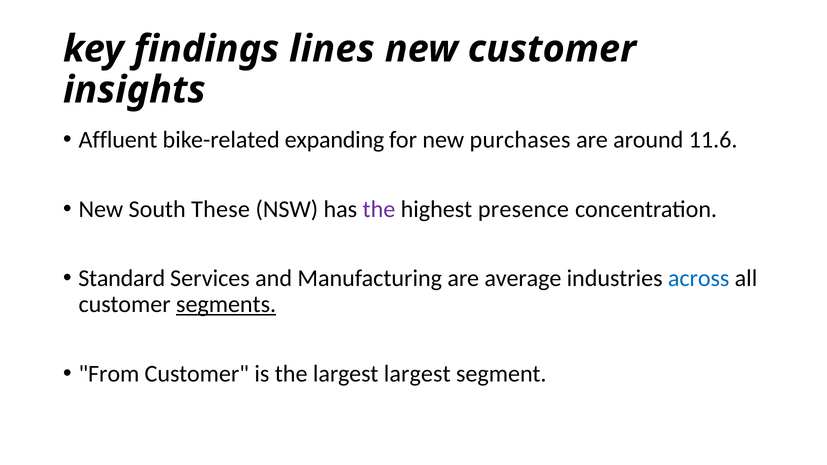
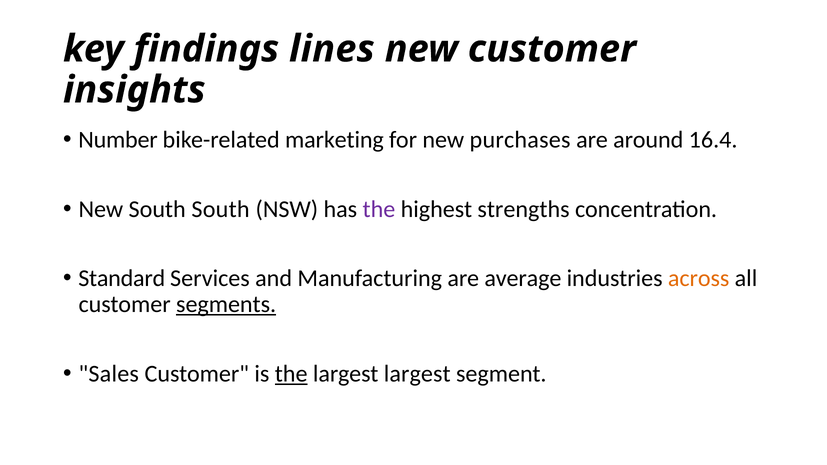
Affluent: Affluent -> Number (118, 140)
expanding: expanding -> marketing (334, 140)
11.6: 11.6 -> 16.4 (713, 140)
South These: These -> South (221, 209)
presence: presence -> strengths (524, 209)
across colour: blue -> orange (699, 279)
From: From -> Sales (109, 374)
the underline: none -> present (291, 374)
